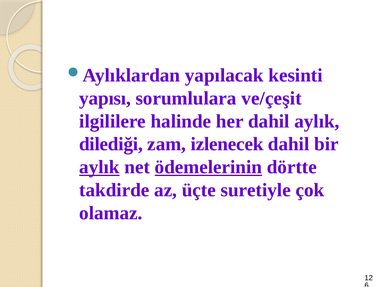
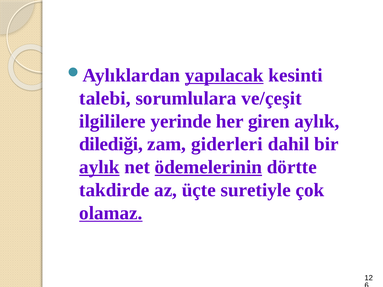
yapılacak underline: none -> present (224, 75)
yapısı: yapısı -> talebi (105, 98)
halinde: halinde -> yerinde (181, 121)
her dahil: dahil -> giren (269, 121)
izlenecek: izlenecek -> giderleri (227, 144)
olamaz underline: none -> present (111, 213)
